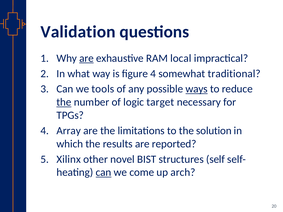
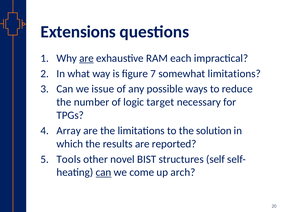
Validation: Validation -> Extensions (78, 32)
local: local -> each (181, 58)
figure 4: 4 -> 7 (153, 74)
somewhat traditional: traditional -> limitations (234, 74)
tools: tools -> issue (103, 89)
ways underline: present -> none (197, 89)
the underline: present -> none (64, 102)
Xilinx: Xilinx -> Tools (69, 159)
